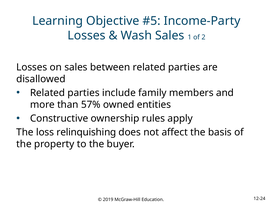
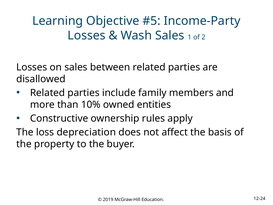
57%: 57% -> 10% (91, 105)
relinquishing: relinquishing -> depreciation (86, 132)
